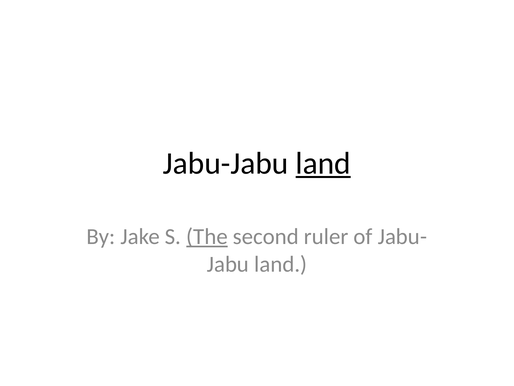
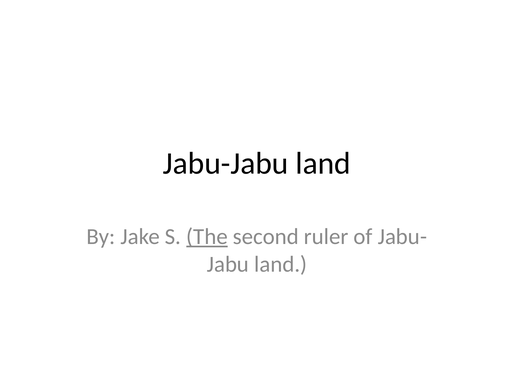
land underline: present -> none (323, 163)
